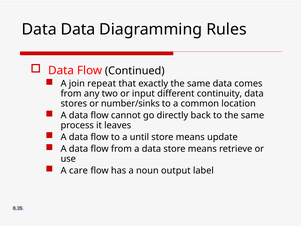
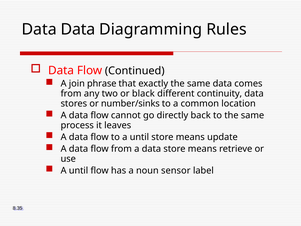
repeat: repeat -> phrase (102, 84)
input: input -> black (143, 93)
care: care -> until (79, 170)
output: output -> sensor (176, 170)
